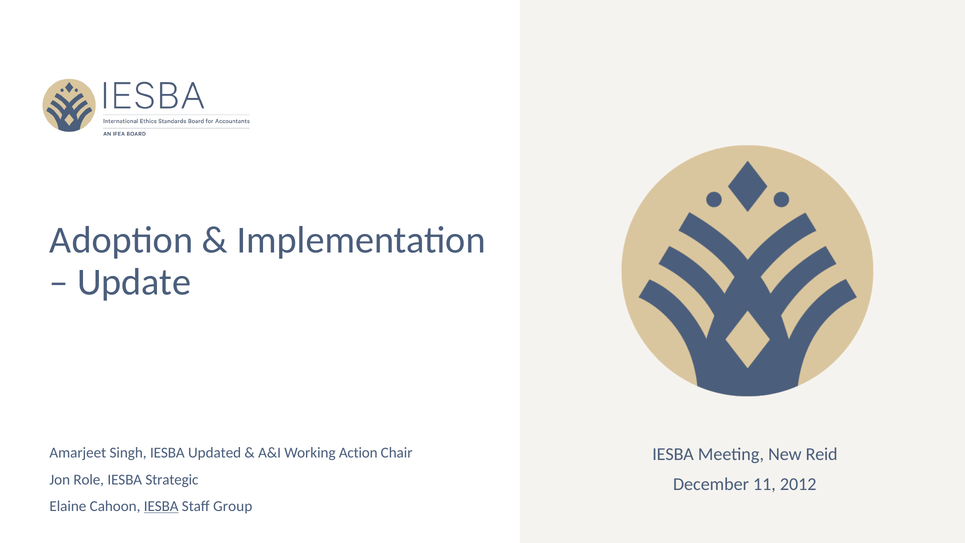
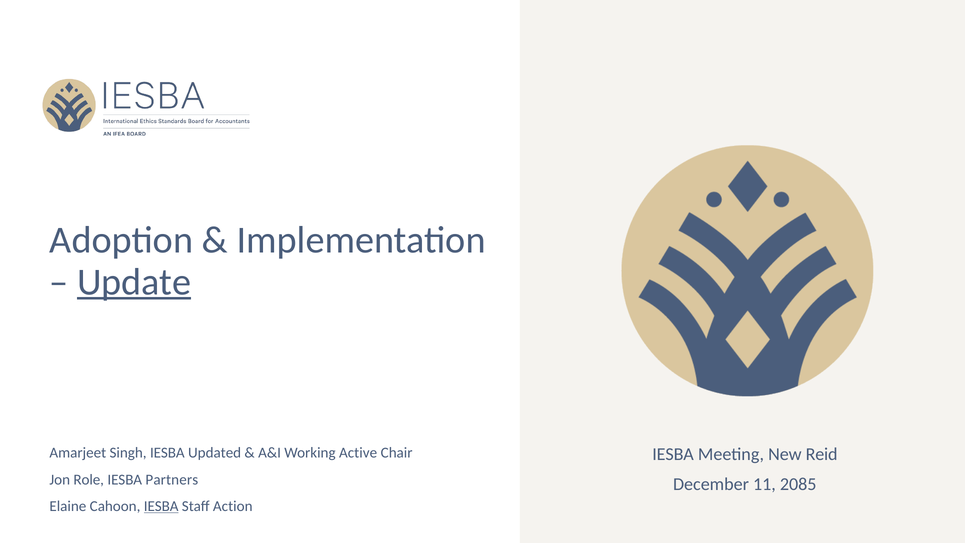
Update underline: none -> present (134, 282)
Action: Action -> Active (358, 453)
Strategic: Strategic -> Partners (172, 479)
2012: 2012 -> 2085 (798, 484)
Group: Group -> Action (233, 506)
